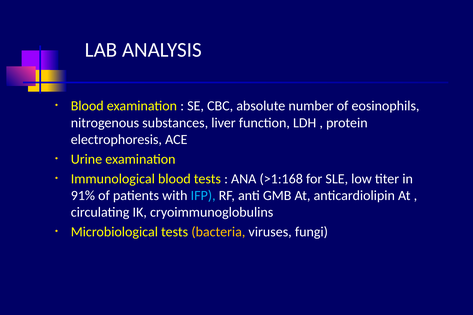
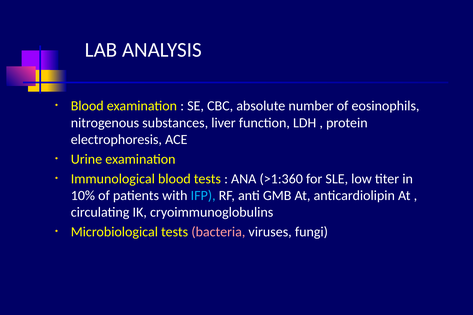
>1:168: >1:168 -> >1:360 (281, 179)
91%: 91% -> 10% (83, 196)
bacteria colour: yellow -> pink (218, 232)
